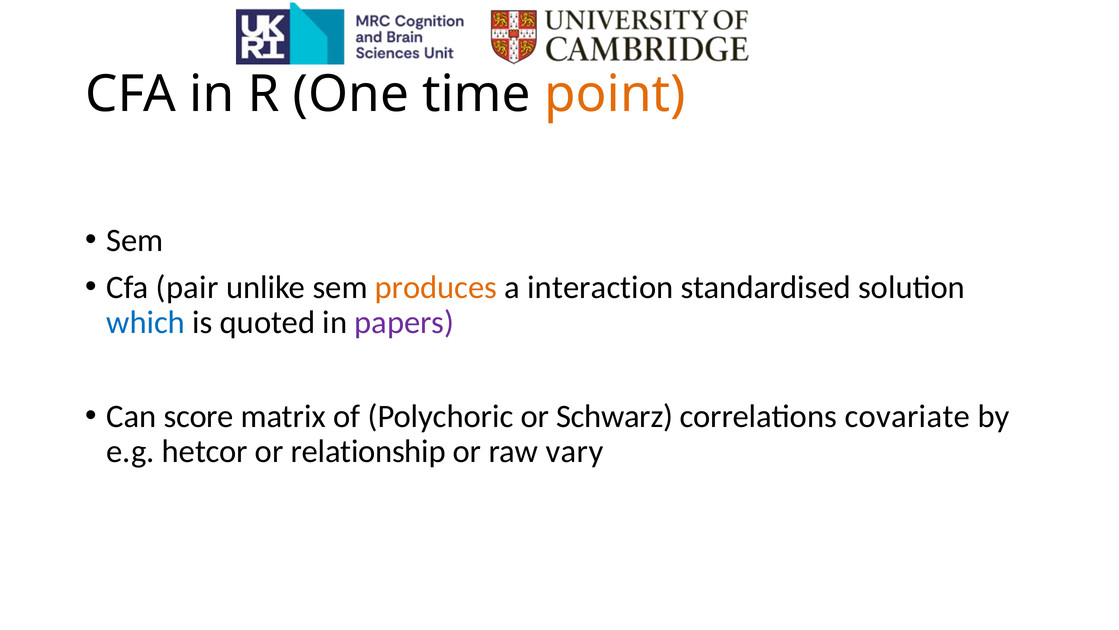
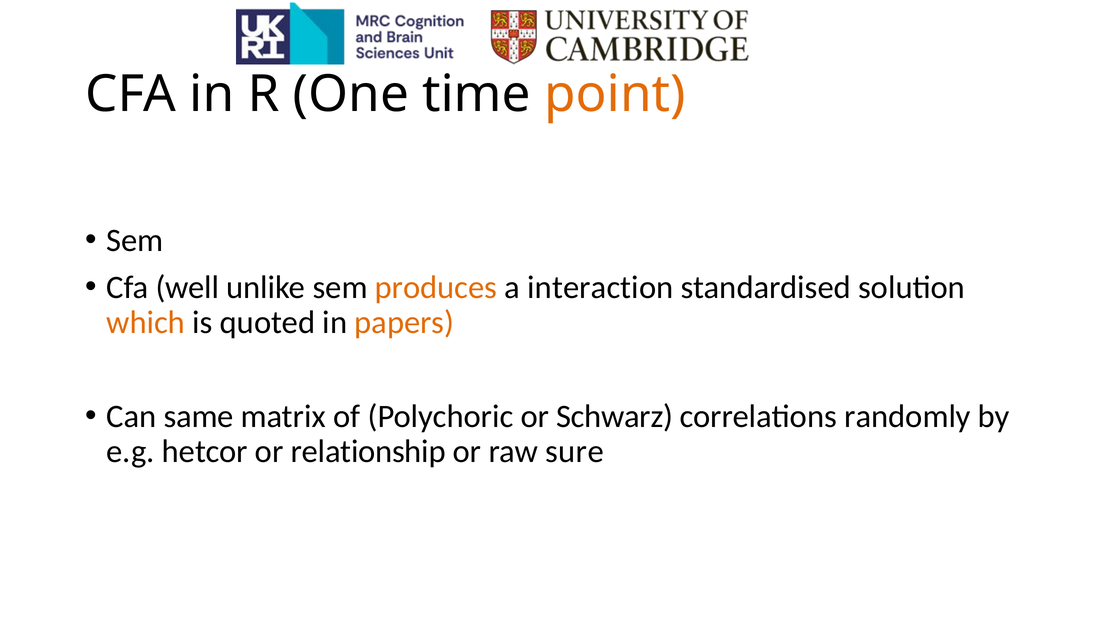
pair: pair -> well (187, 287)
which colour: blue -> orange (146, 322)
papers colour: purple -> orange (404, 322)
score: score -> same (199, 416)
covariate: covariate -> randomly (907, 416)
vary: vary -> sure (575, 451)
